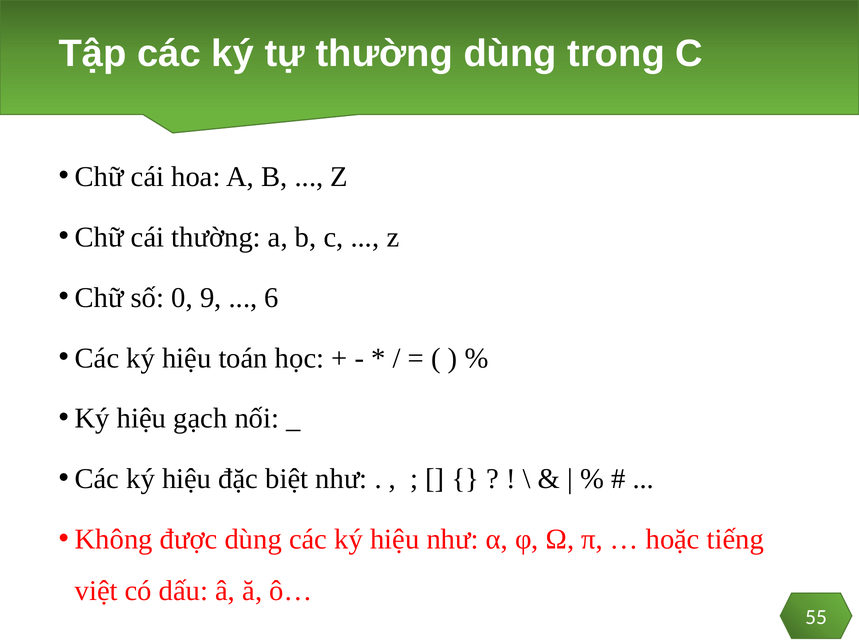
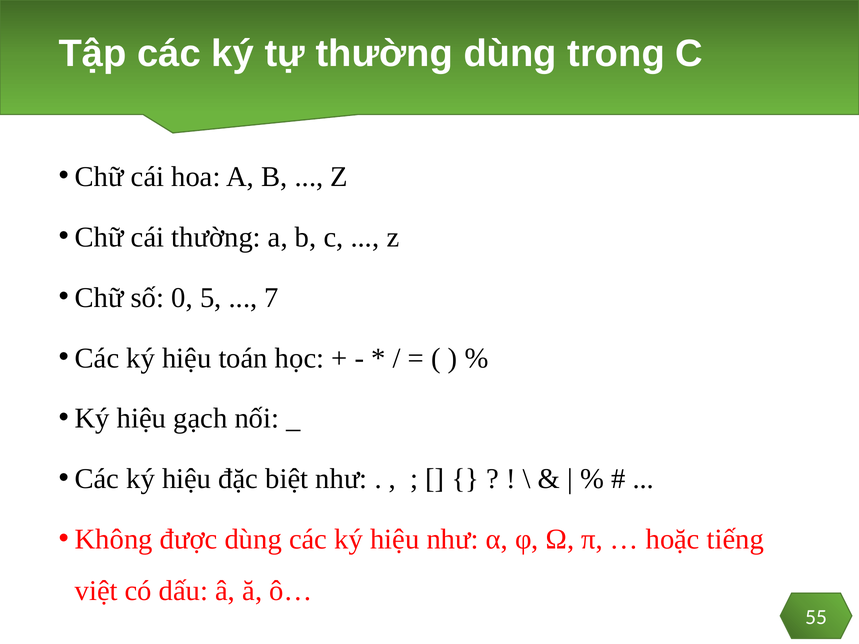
9: 9 -> 5 (211, 298)
6: 6 -> 7 (272, 298)
